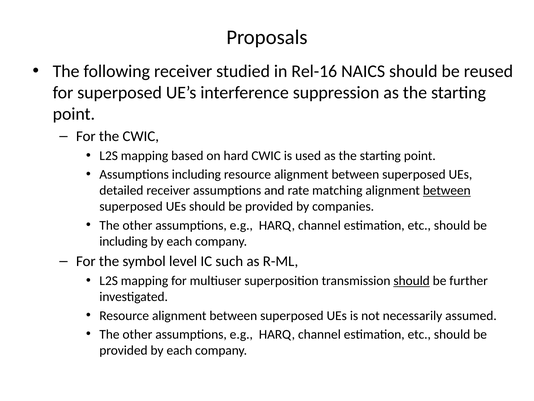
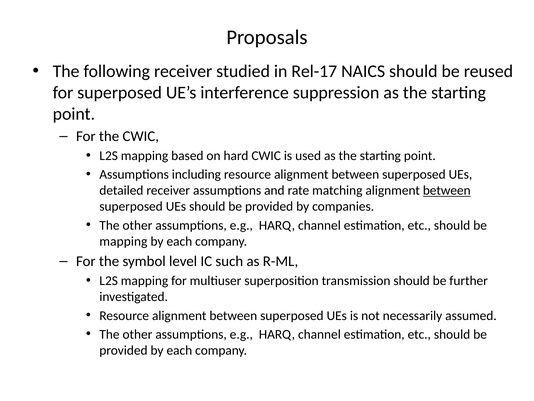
Rel-16: Rel-16 -> Rel-17 (314, 71)
including: including -> mapping (123, 241)
should underline: present -> none (412, 280)
